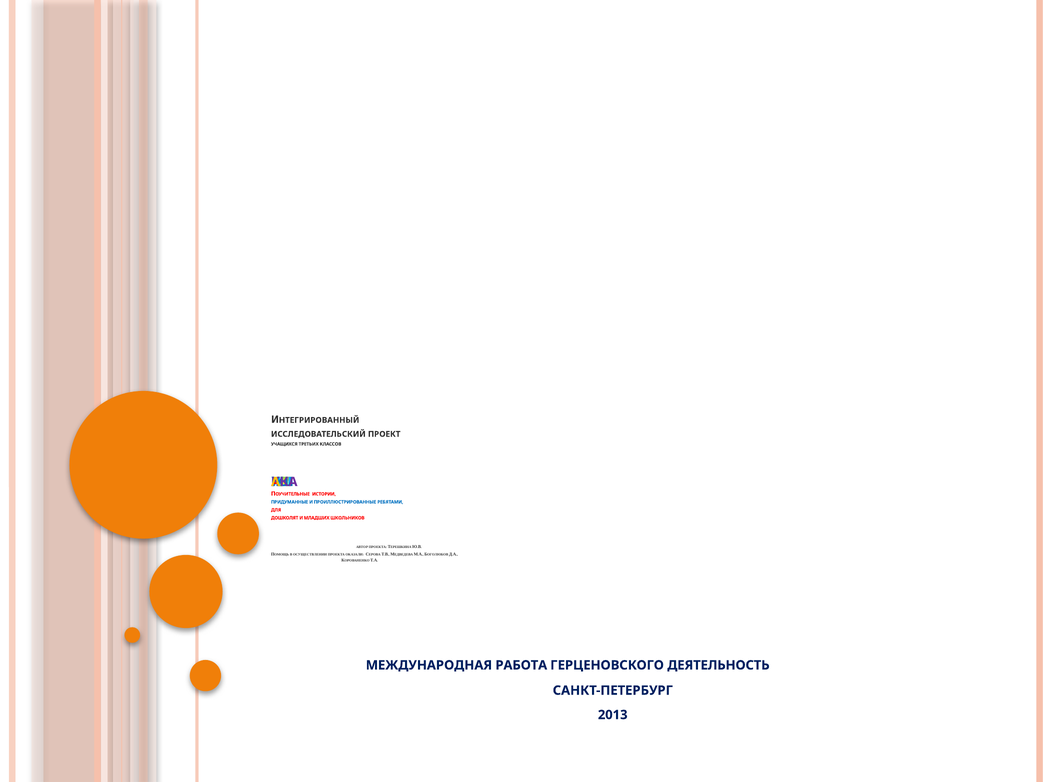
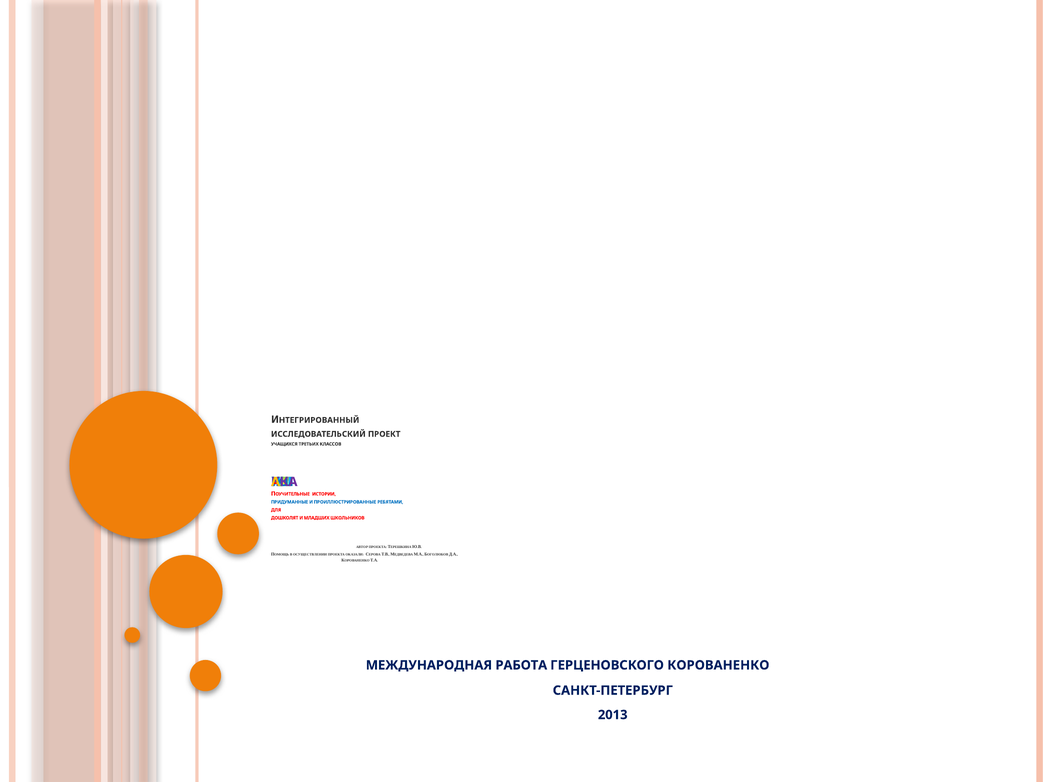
ГЕРЦЕНОВСКОГО ДЕЯТЕЛЬНОСТЬ: ДЕЯТЕЛЬНОСТЬ -> КОРОВАНЕНКО (718, 665)
